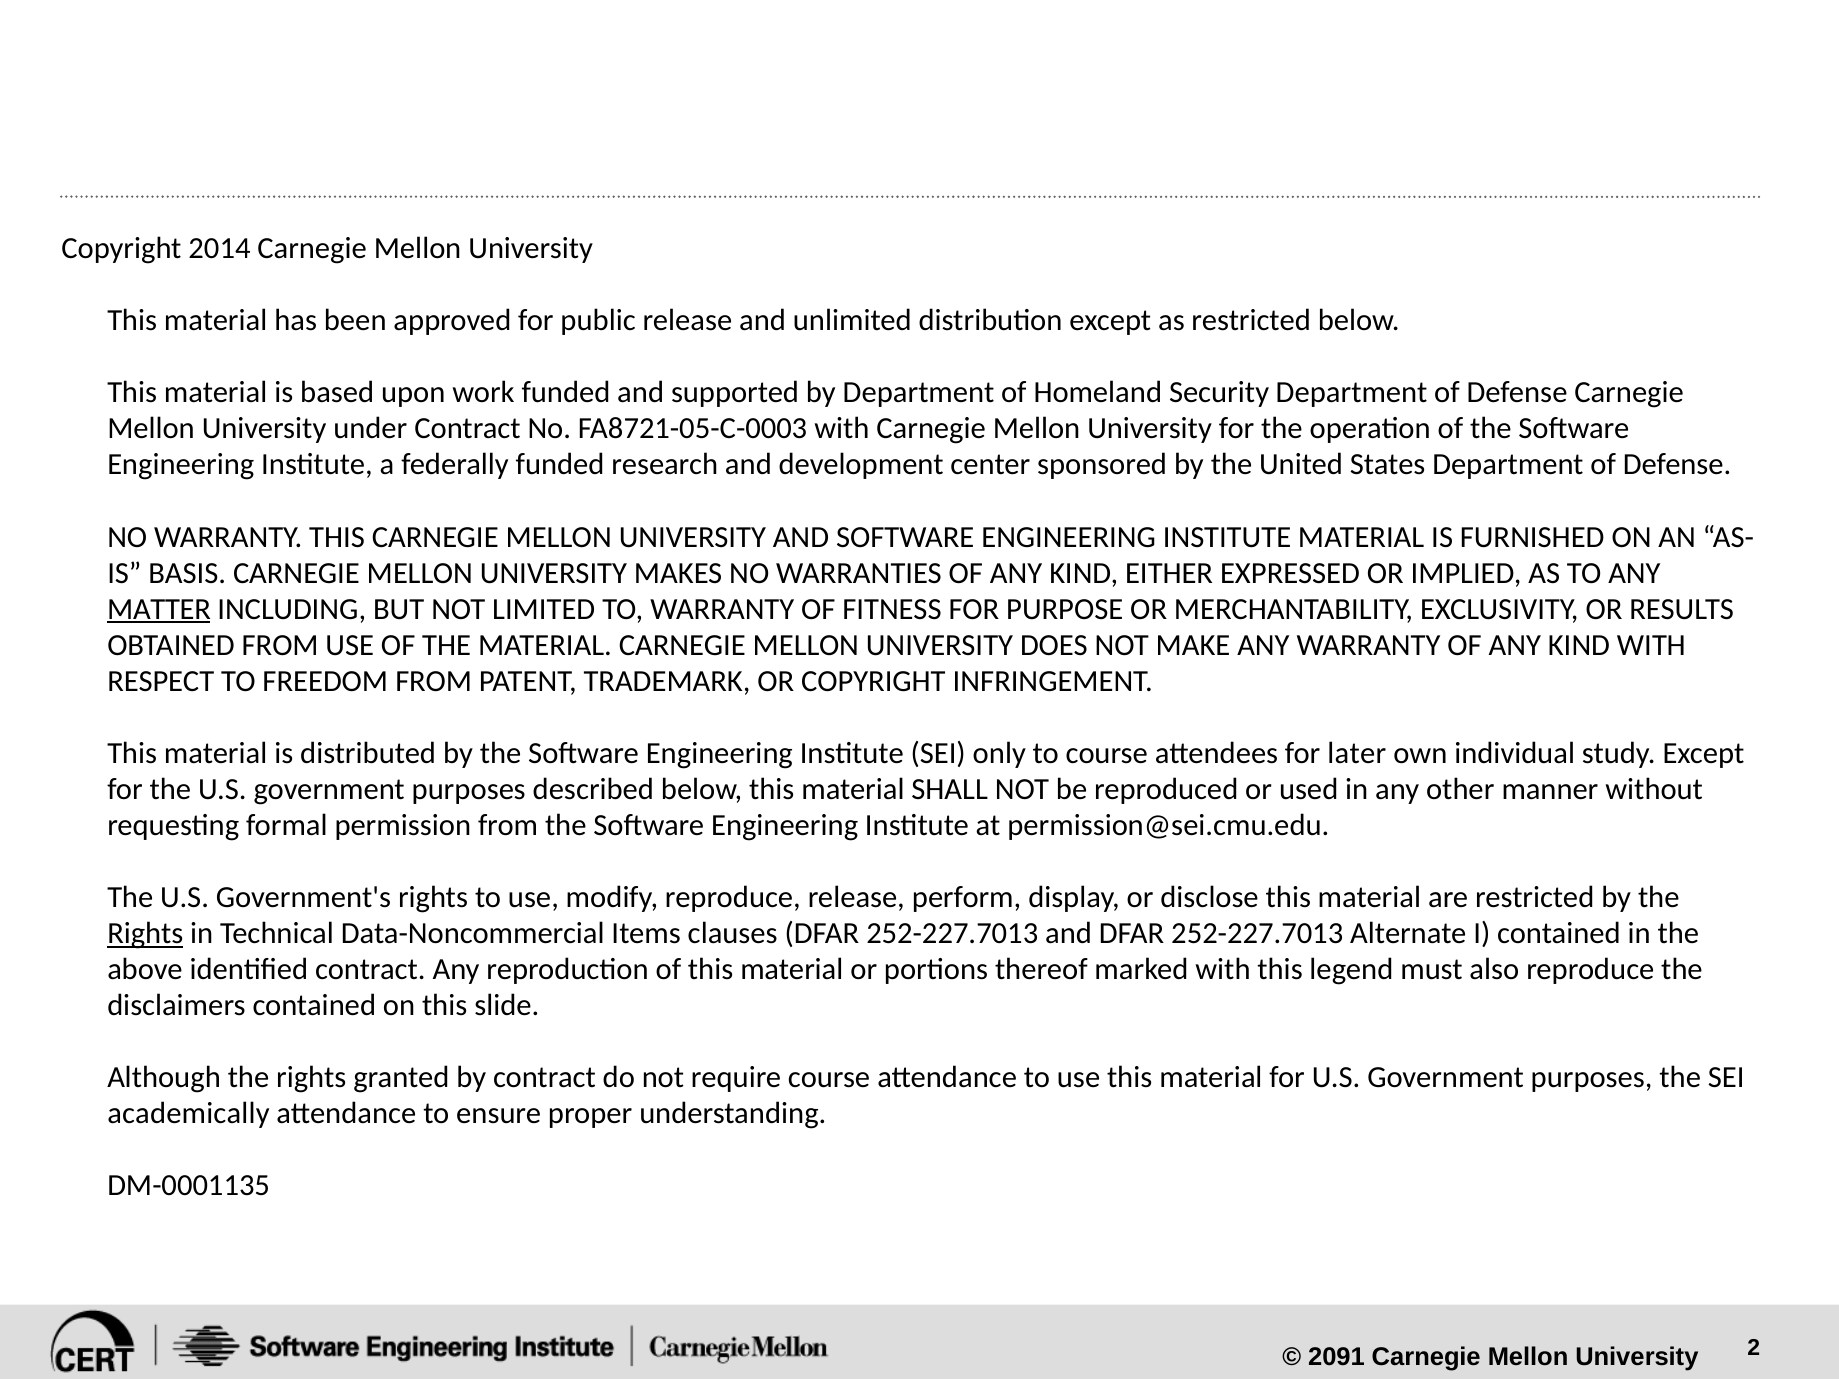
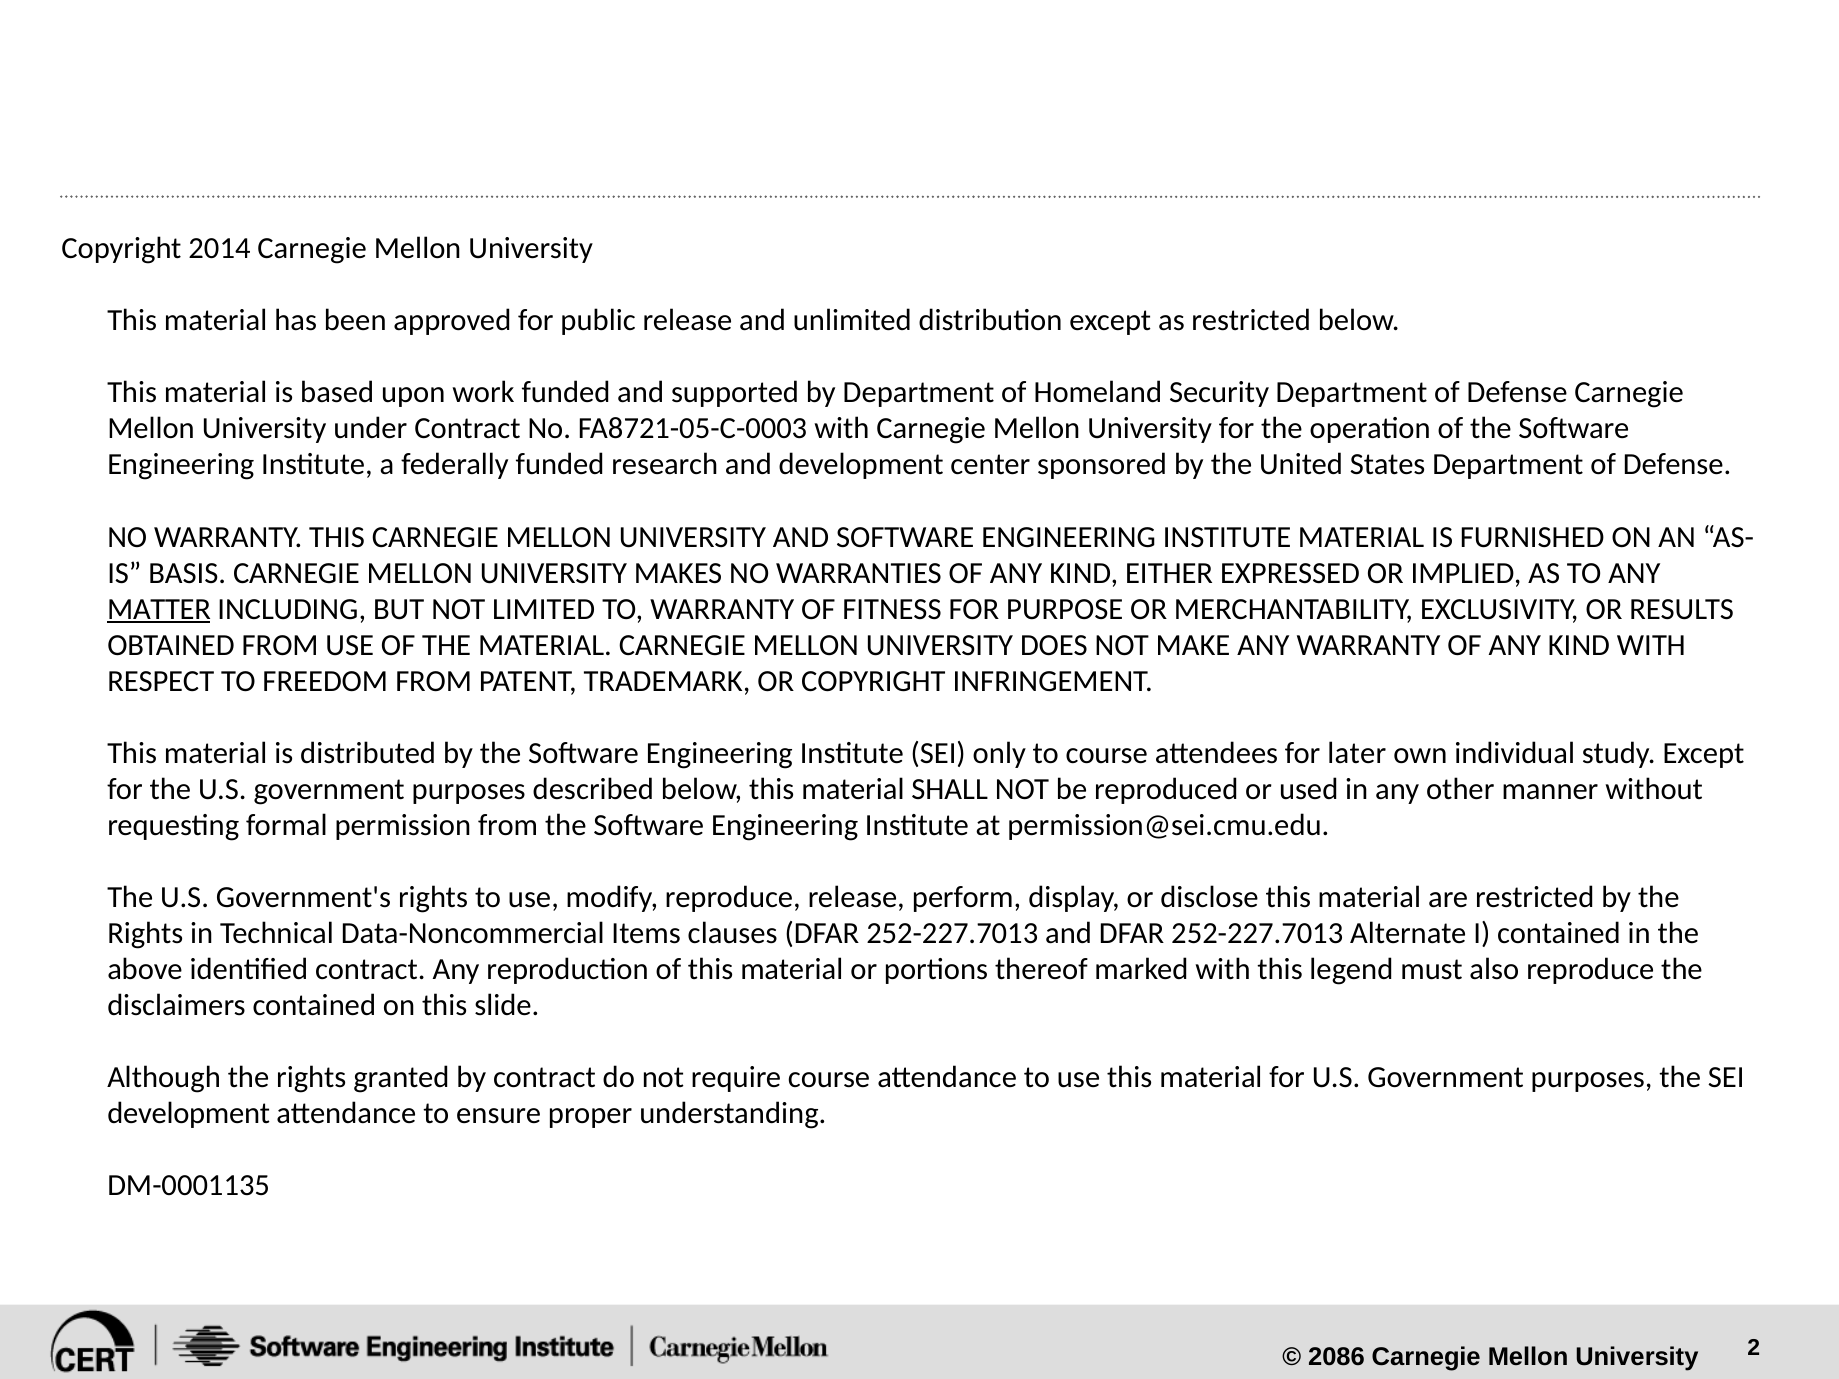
Rights underline: present -> none (145, 934)
academically: academically -> development (189, 1114)
2091: 2091 -> 2086 (1337, 1358)
